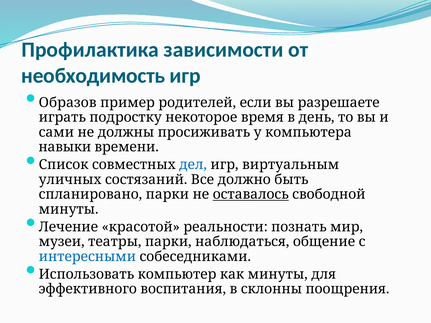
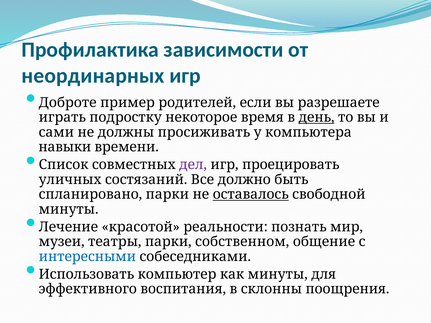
необходимость: необходимость -> неординарных (93, 76)
Образов: Образов -> Доброте (68, 103)
день underline: none -> present (317, 117)
дел colour: blue -> purple (193, 165)
виртуальным: виртуальным -> проецировать (291, 165)
наблюдаться: наблюдаться -> собственном (242, 242)
